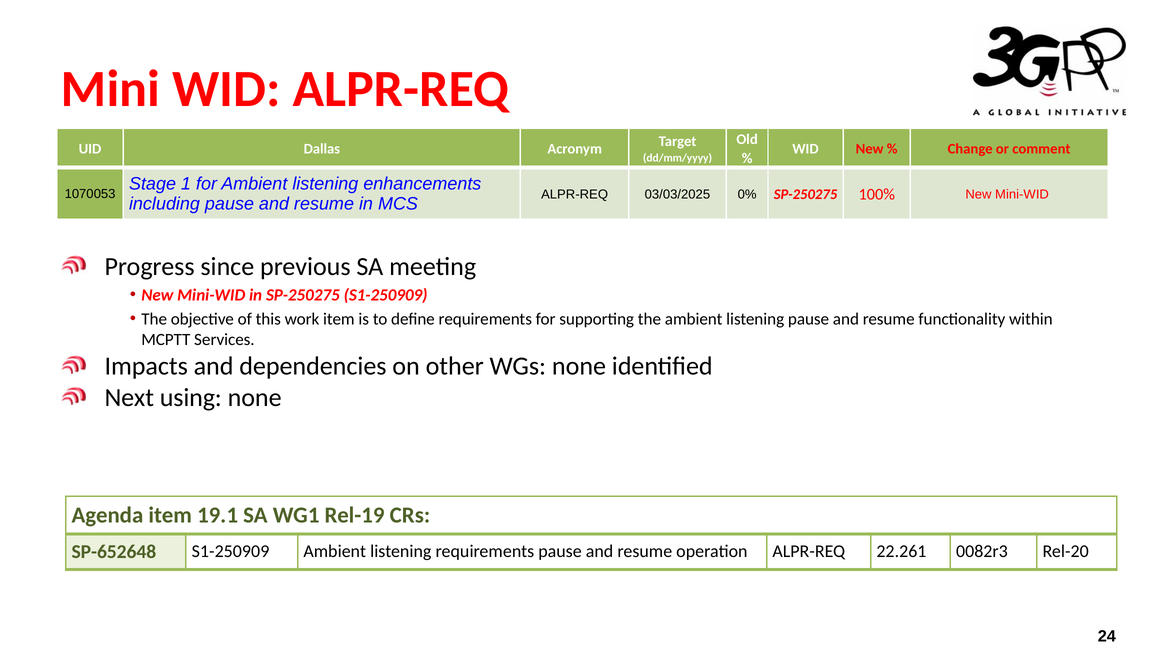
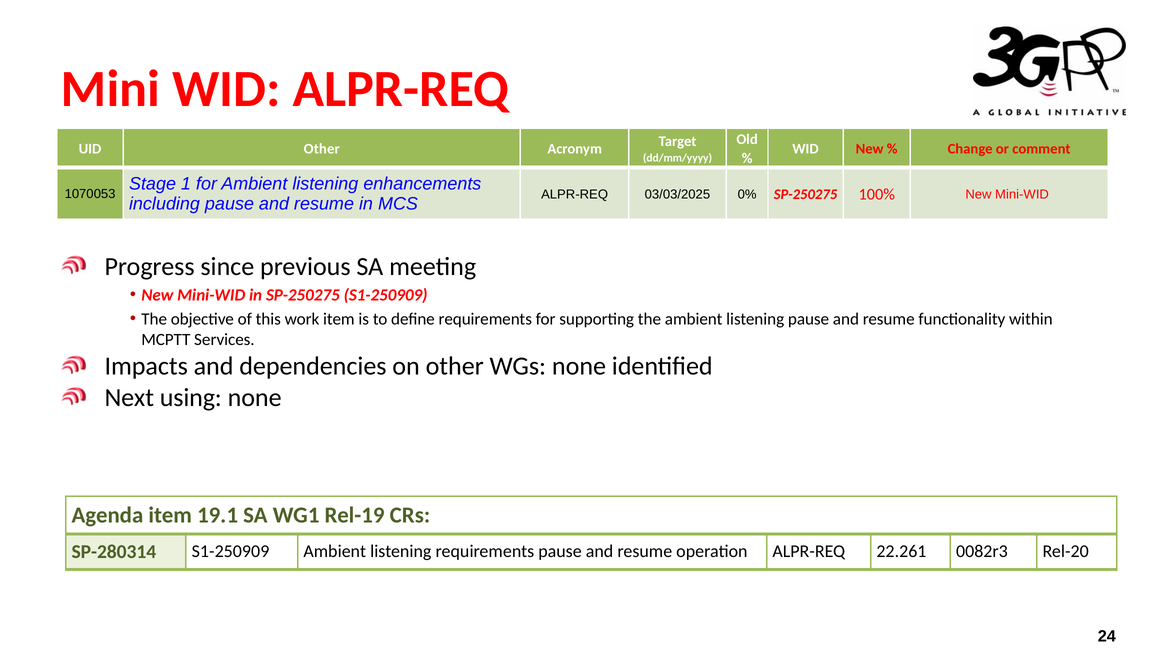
UID Dallas: Dallas -> Other (322, 149)
SP-652648: SP-652648 -> SP-280314 (114, 552)
